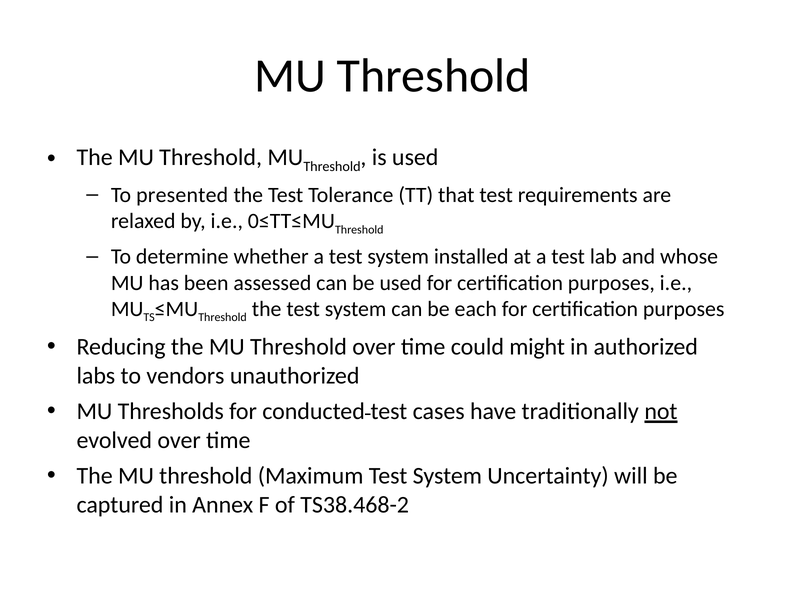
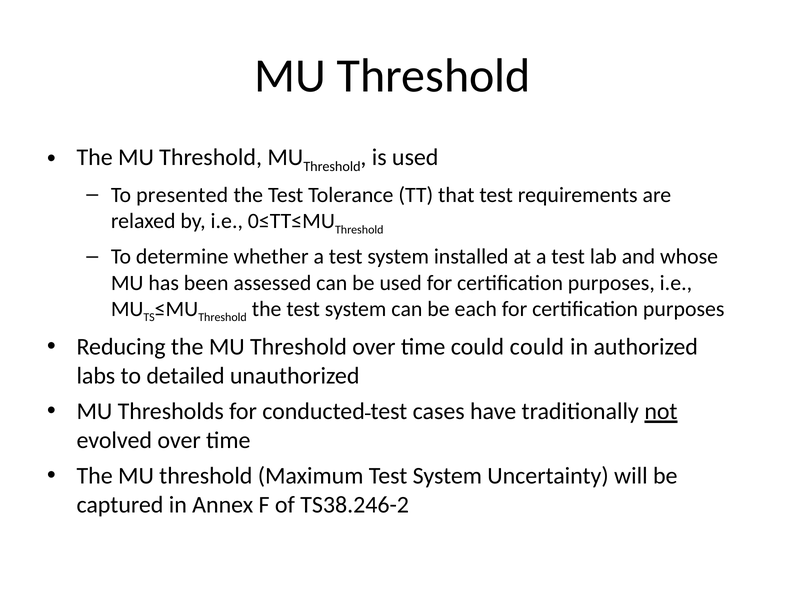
could might: might -> could (537, 347)
vendors: vendors -> detailed (186, 376)
TS38.468-2: TS38.468-2 -> TS38.246-2 (355, 505)
